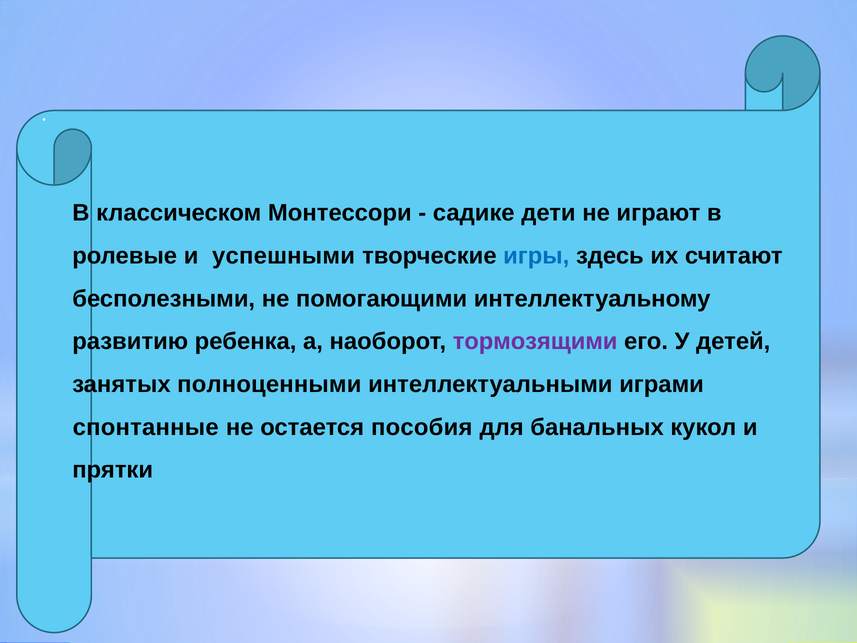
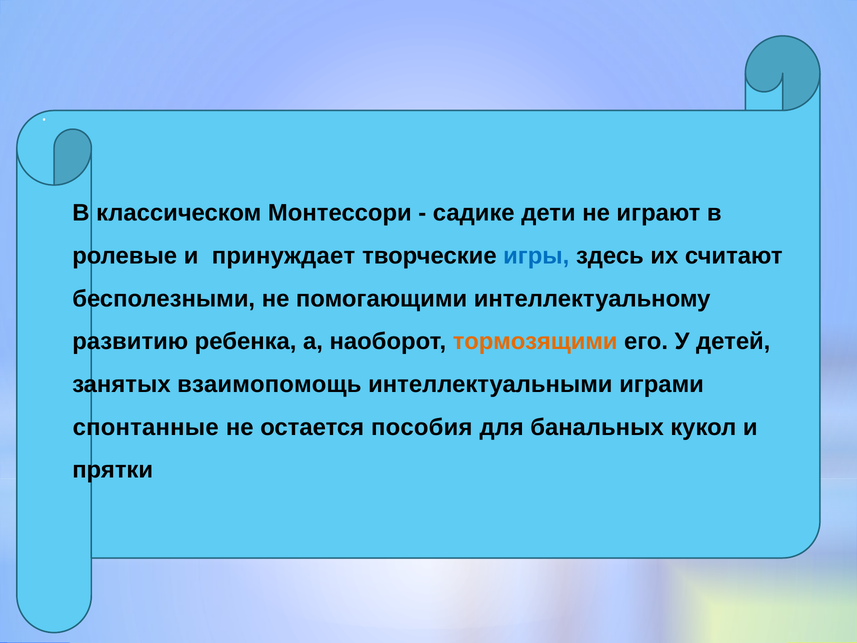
успешными: успешными -> принуждает (283, 256)
тормозящими colour: purple -> orange (535, 341)
полноценными: полноценными -> взаимопомощь (269, 384)
